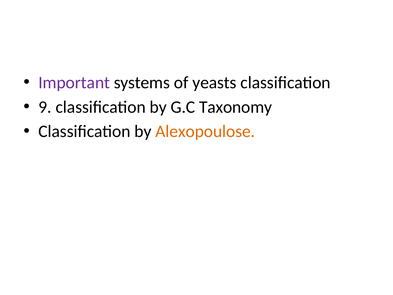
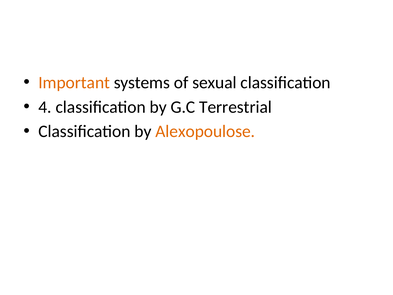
Important colour: purple -> orange (74, 82)
yeasts: yeasts -> sexual (214, 82)
9: 9 -> 4 (45, 107)
Taxonomy: Taxonomy -> Terrestrial (235, 107)
